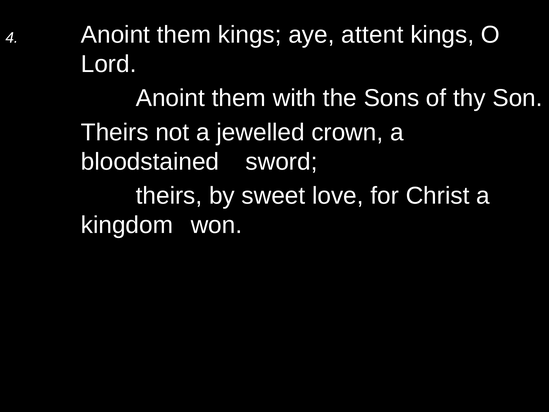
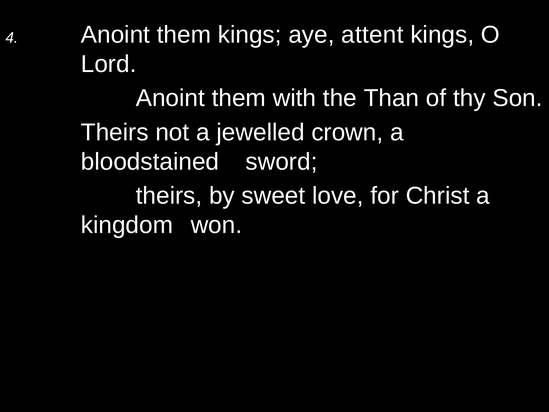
Sons: Sons -> Than (391, 98)
